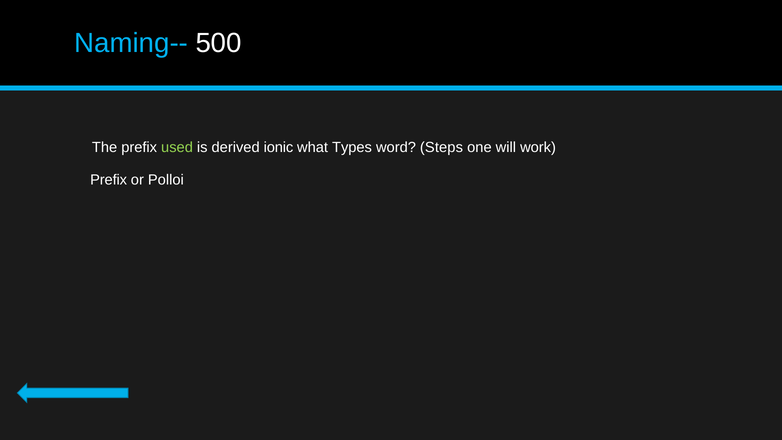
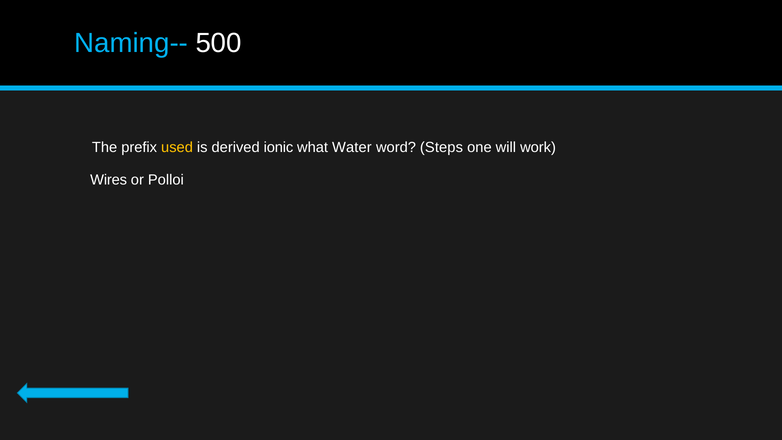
used colour: light green -> yellow (177, 147)
Types: Types -> Water (352, 147)
Prefix: Prefix -> Wires (109, 180)
